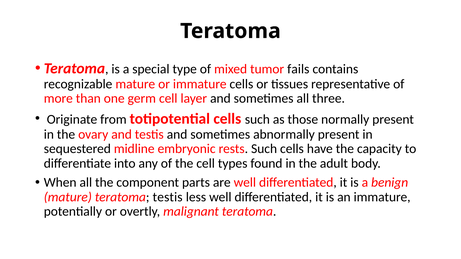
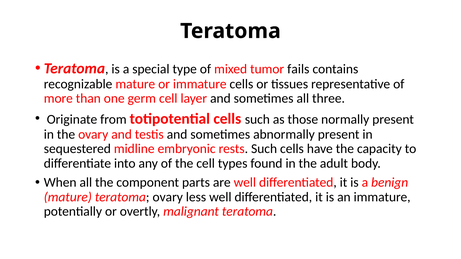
teratoma testis: testis -> ovary (168, 197)
